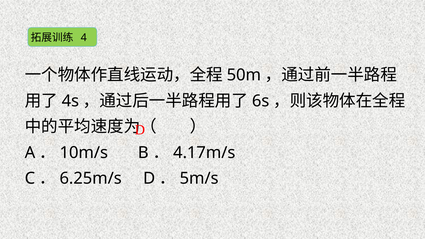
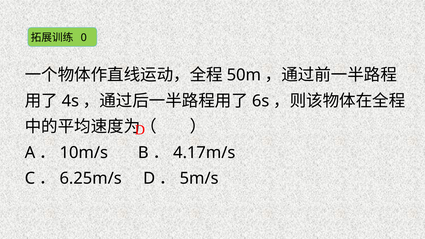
4: 4 -> 0 (84, 38)
